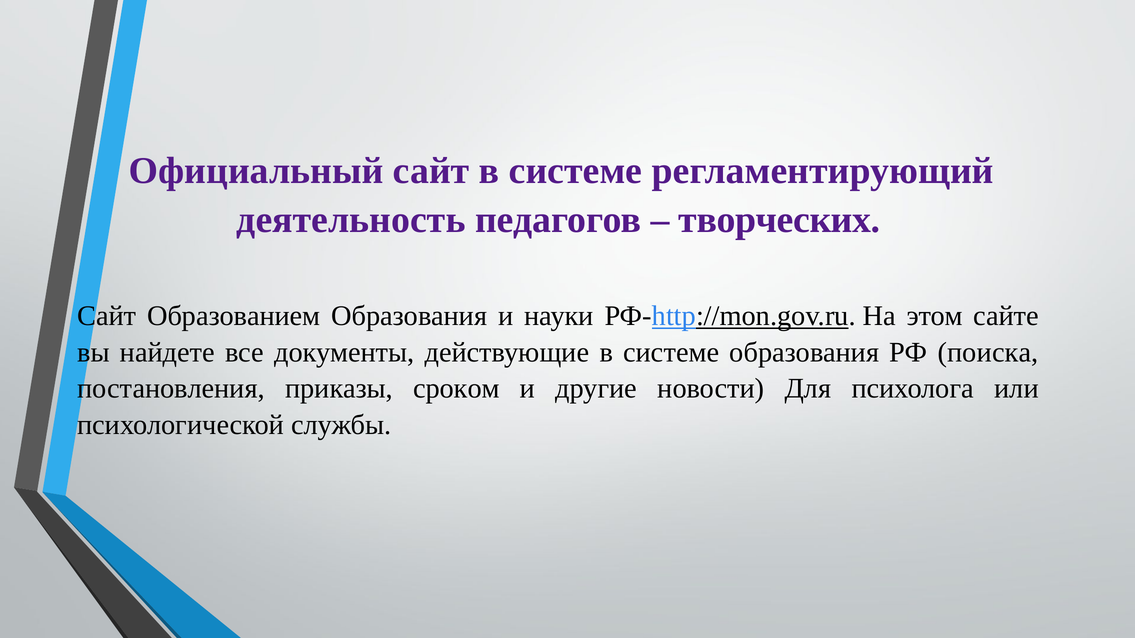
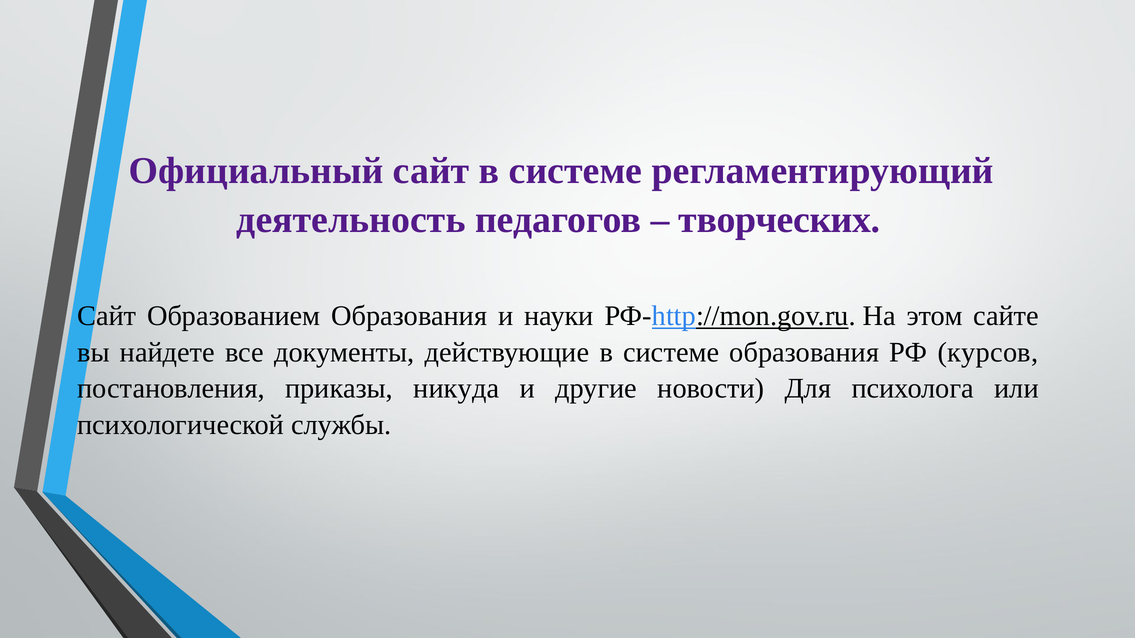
поиска: поиска -> курсов (988, 352)
сроком: сроком -> никуда (456, 389)
